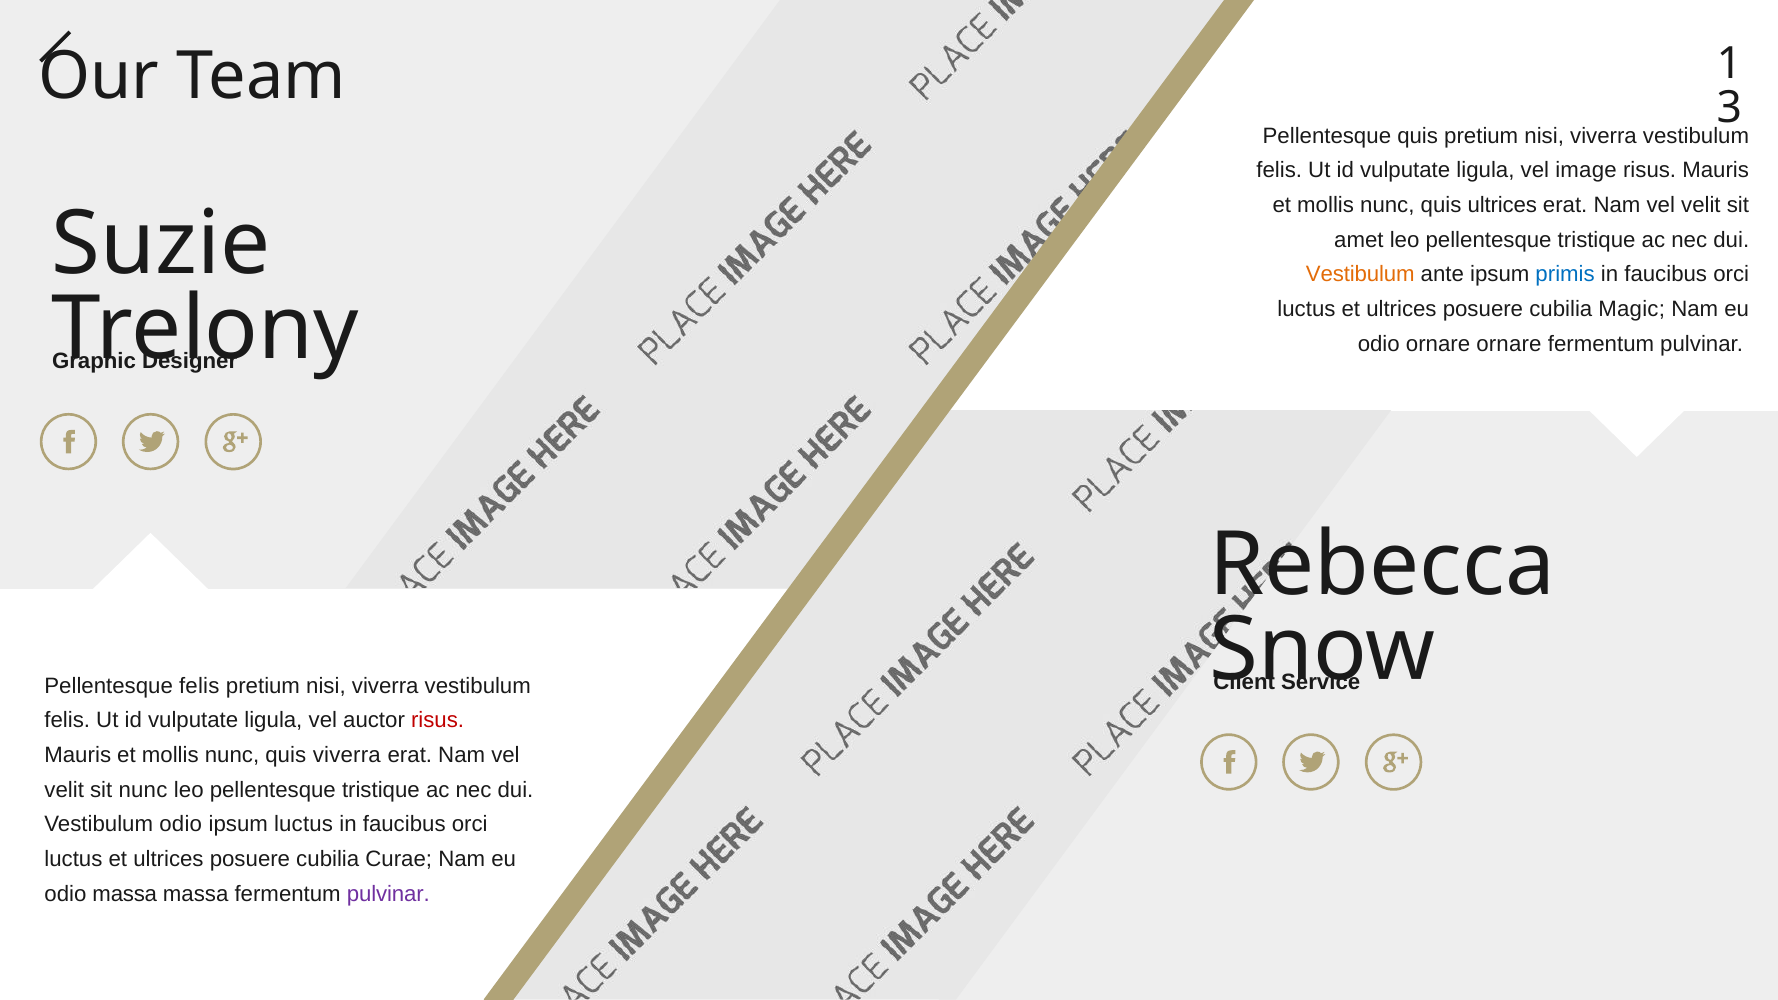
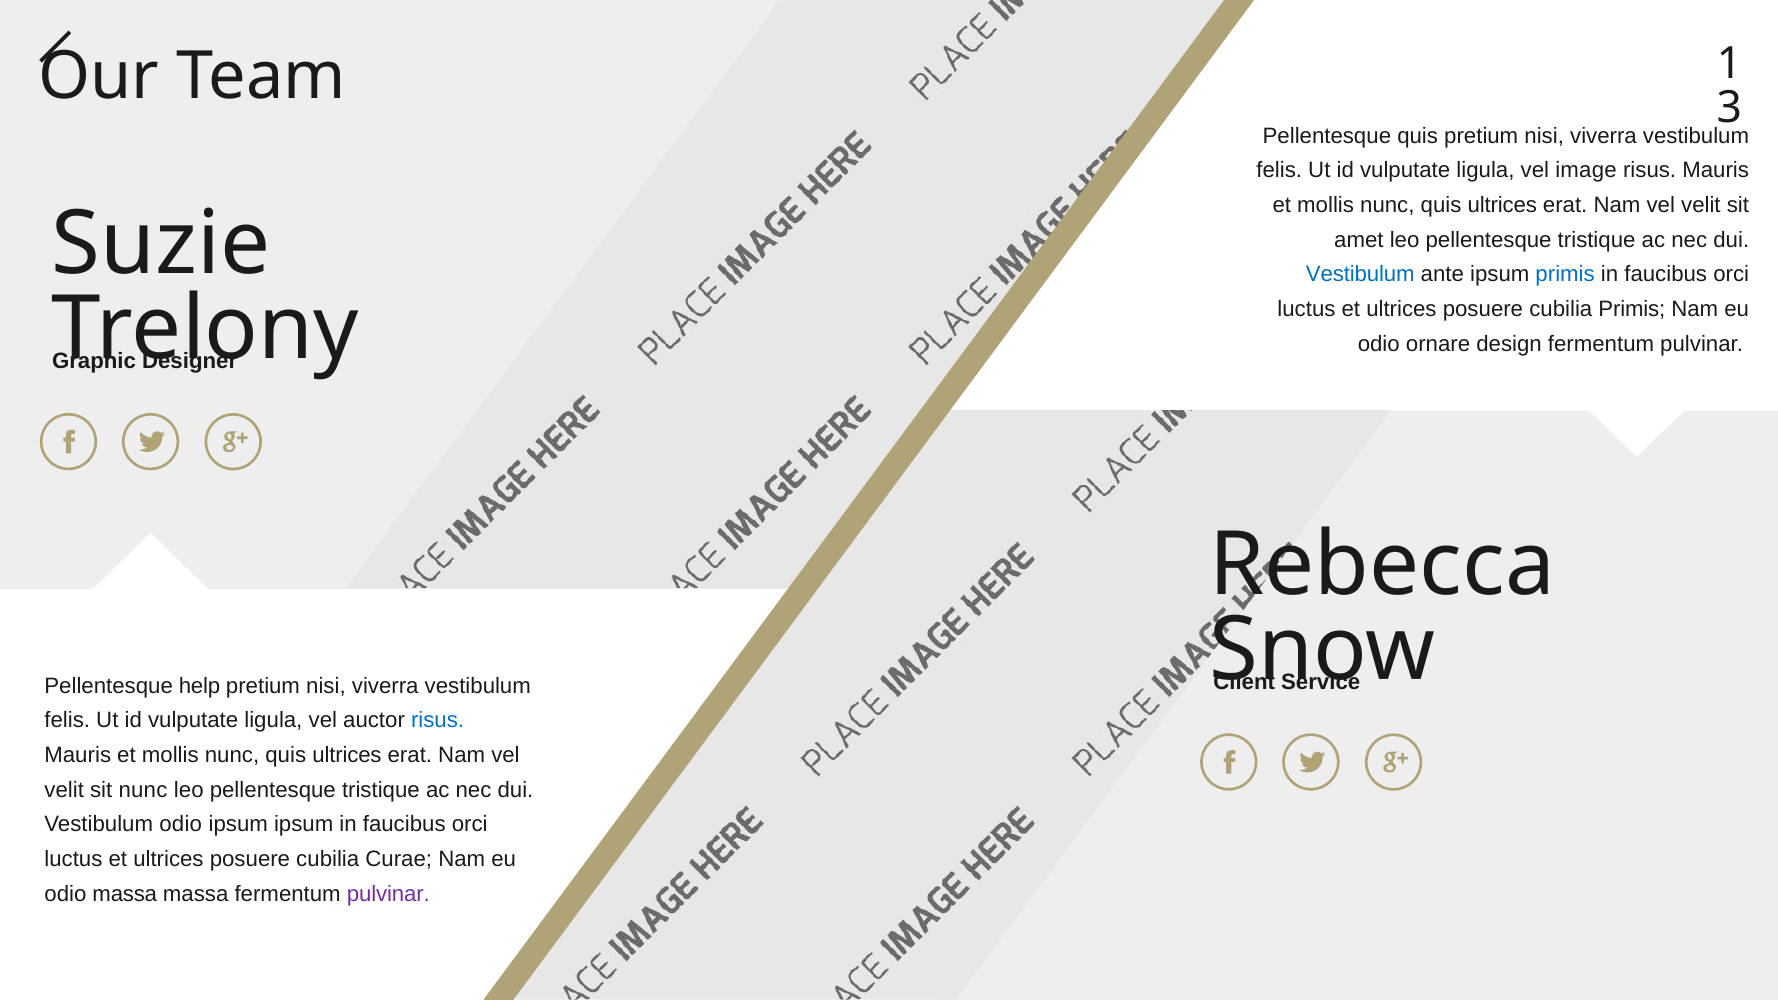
Vestibulum colour: orange -> blue (1360, 274)
cubilia Magic: Magic -> Primis (1632, 309)
ornare ornare: ornare -> design (1509, 344)
Pellentesque felis: felis -> help (200, 686)
risus colour: red -> blue (438, 721)
viverra: viverra -> ultrices (347, 755)
ipsum luctus: luctus -> ipsum (304, 825)
